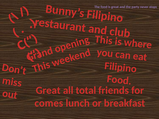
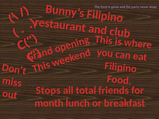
Great: Great -> Stops (48, 91)
comes: comes -> month (49, 103)
